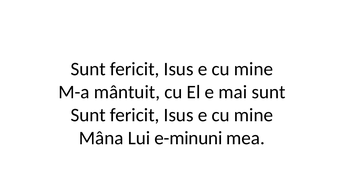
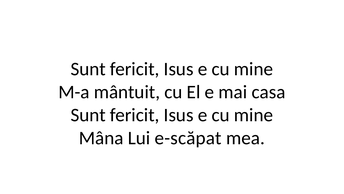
mai sunt: sunt -> casa (269, 92)
e-minuni: e-minuni -> e-scăpat (188, 138)
